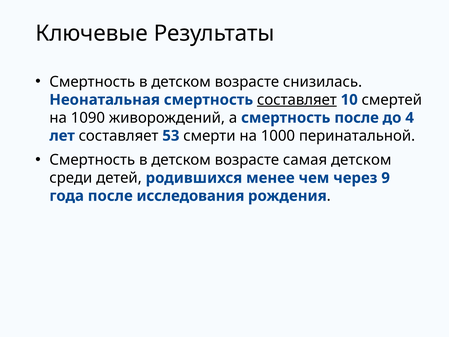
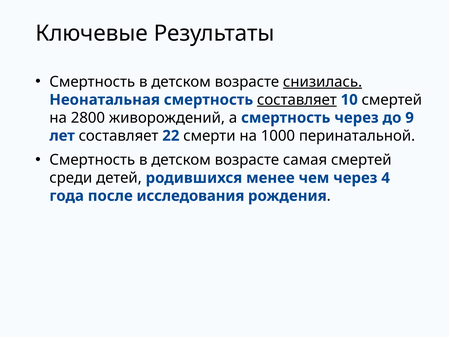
снизилась underline: none -> present (323, 82)
1090: 1090 -> 2800 (88, 118)
смертность после: после -> через (357, 118)
4: 4 -> 9 (410, 118)
53: 53 -> 22 (171, 136)
самая детском: детском -> смертей (361, 160)
9: 9 -> 4 (386, 178)
